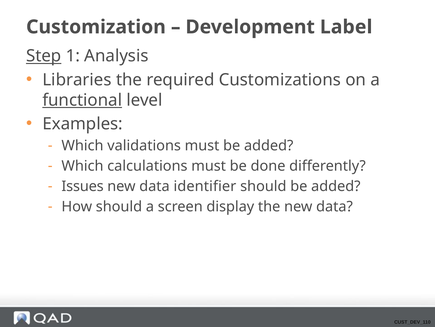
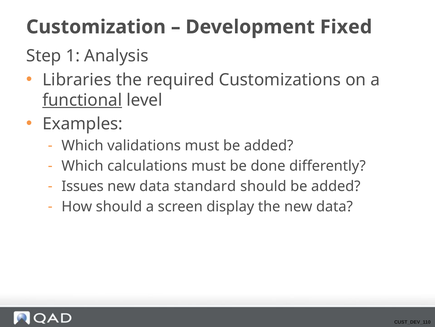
Label: Label -> Fixed (346, 27)
Step underline: present -> none (44, 56)
identifier: identifier -> standard (205, 186)
